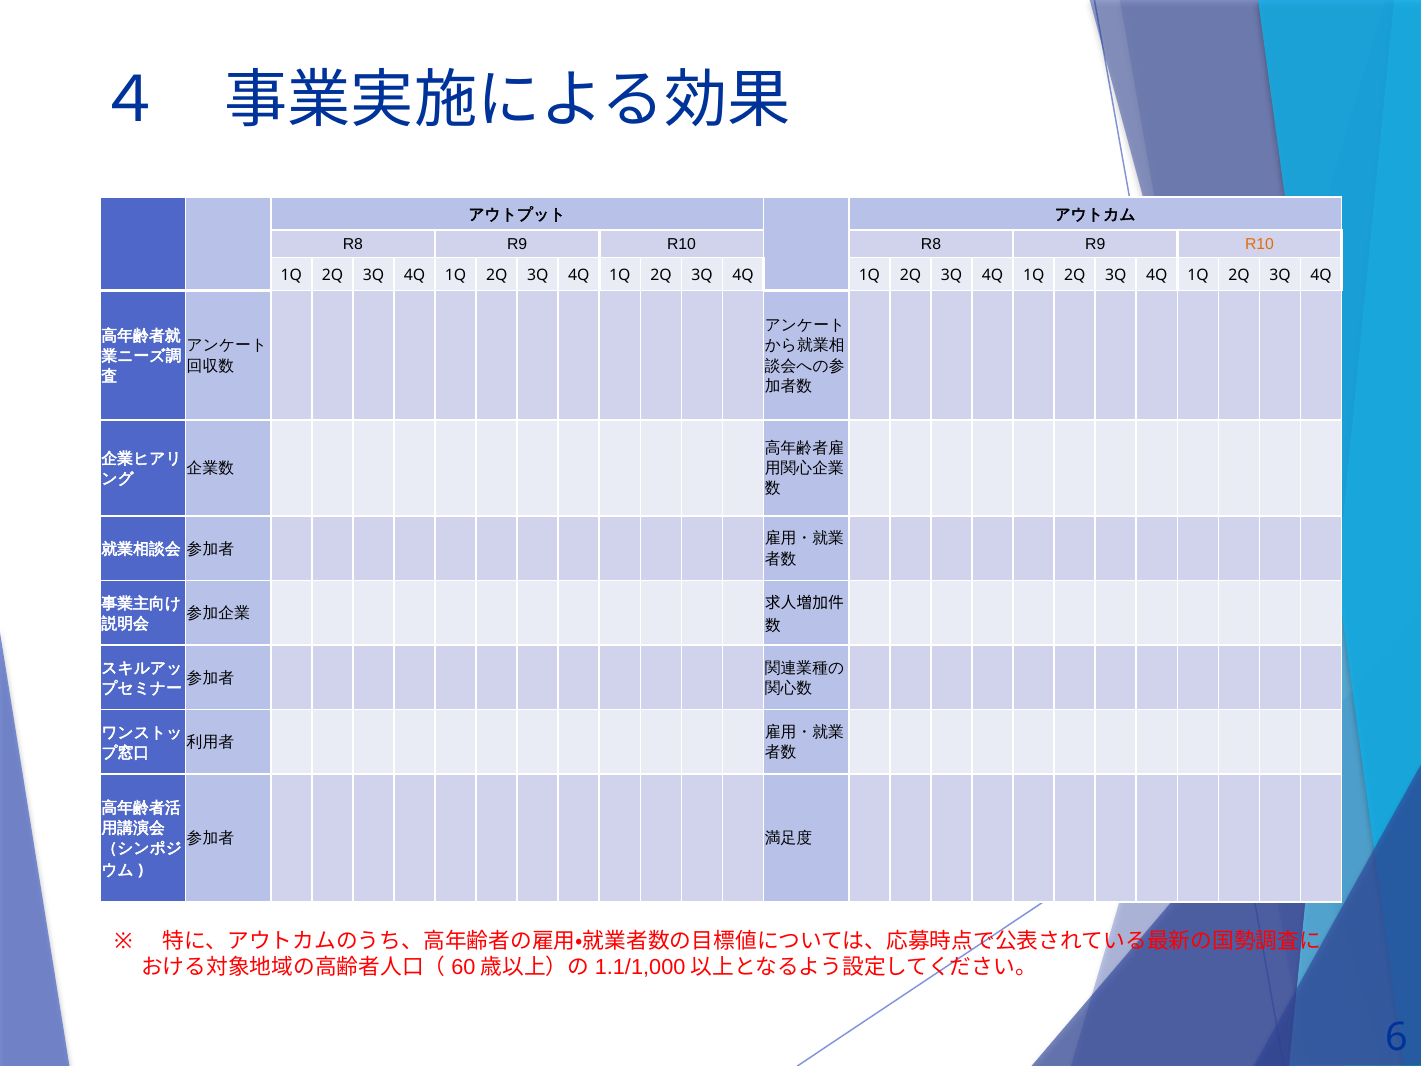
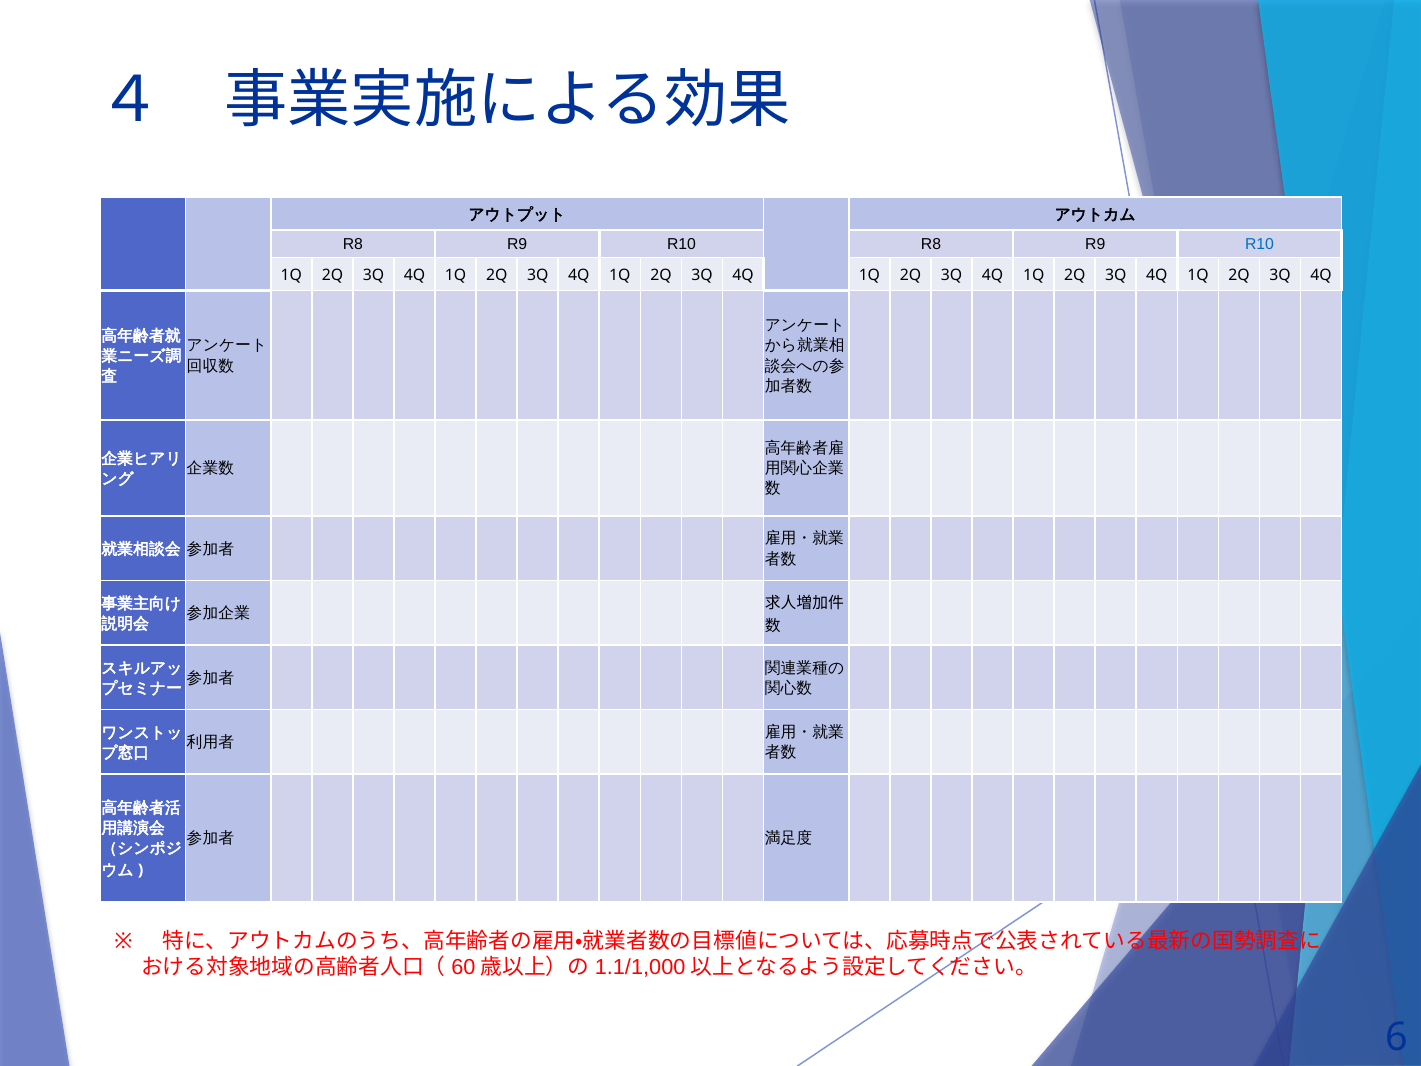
R10 colour: orange -> blue (1260, 245)
